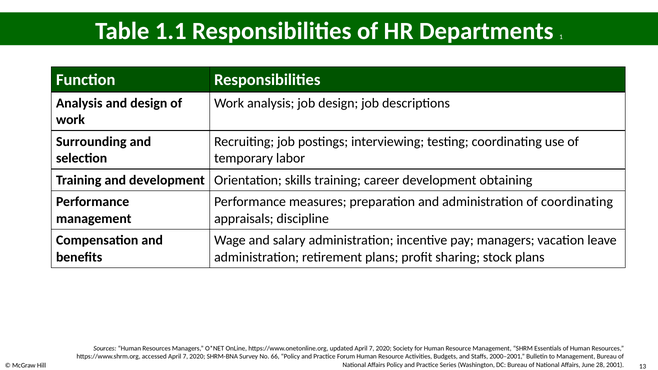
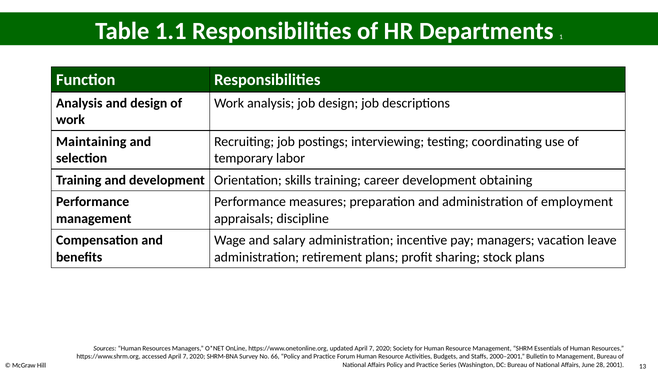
Surrounding: Surrounding -> Maintaining (91, 142)
of coordinating: coordinating -> employment (577, 202)
